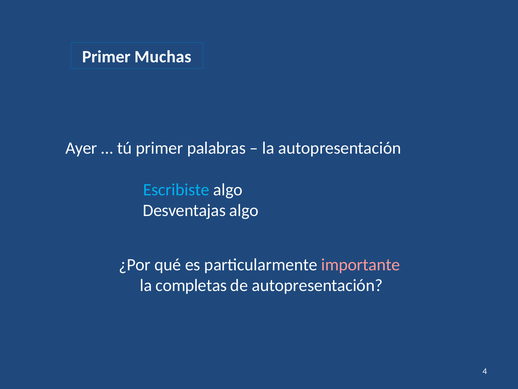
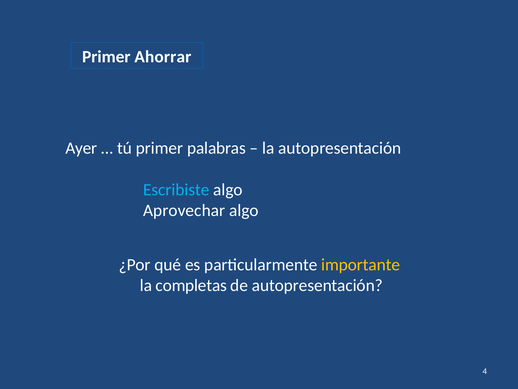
Muchas: Muchas -> Ahorrar (163, 57)
Desventajas: Desventajas -> Aprovechar (184, 210)
importante colour: pink -> yellow (361, 264)
